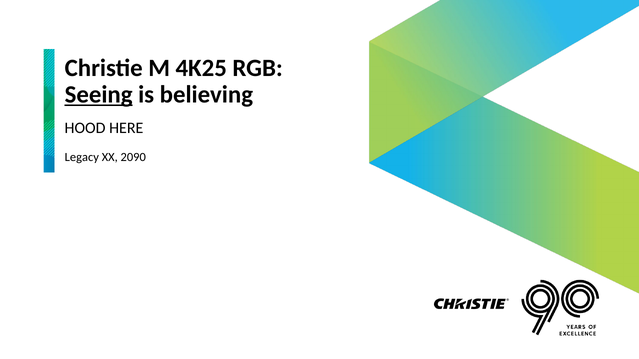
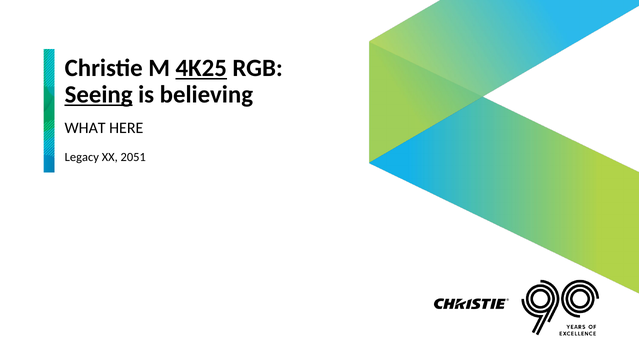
4K25 underline: none -> present (201, 68)
HOOD: HOOD -> WHAT (85, 128)
2090: 2090 -> 2051 (133, 157)
